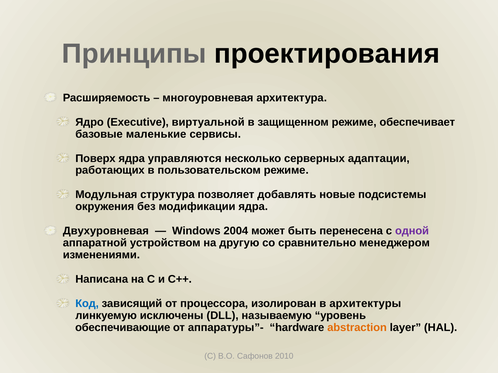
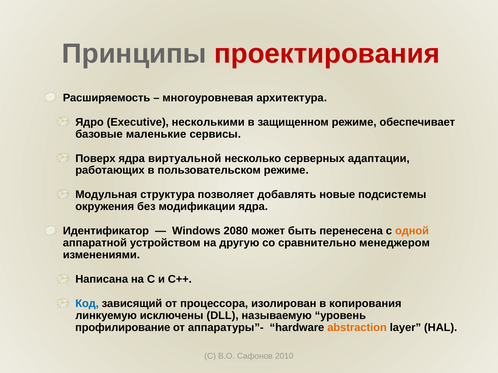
проектирования colour: black -> red (327, 54)
виртуальной: виртуальной -> несколькими (208, 122)
управляются: управляются -> виртуальной (185, 159)
Двухуровневая: Двухуровневая -> Идентификатор (106, 231)
2004: 2004 -> 2080 (236, 231)
одной colour: purple -> orange (412, 231)
архитектуры: архитектуры -> копирования (365, 304)
обеспечивающие: обеспечивающие -> профилирование (123, 328)
